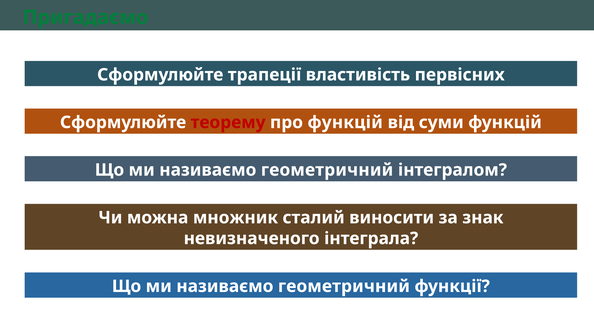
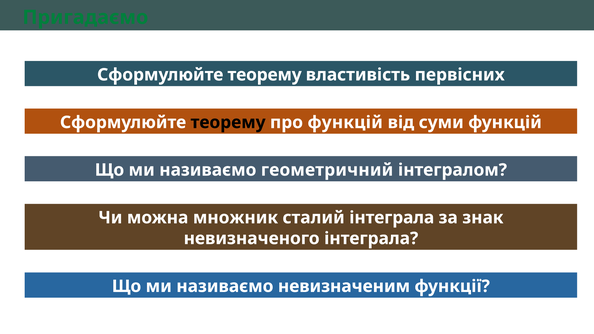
трапеції: трапеції -> теорему (265, 75)
теорему colour: red -> black (228, 122)
сталий виносити: виносити -> інтеграла (392, 218)
геометричний: геометричний -> невизначеним (344, 286)
